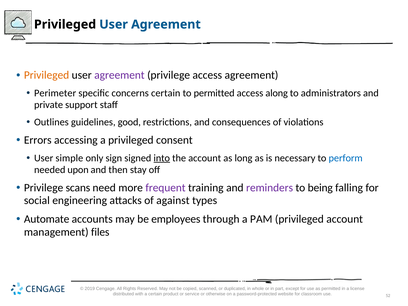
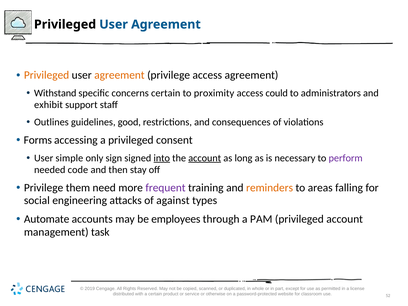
agreement colour: purple -> orange (119, 75)
Perimeter: Perimeter -> Withstand (55, 93)
to permitted: permitted -> proximity (214, 93)
along: along -> could (277, 93)
private: private -> exhibit (48, 105)
Errors: Errors -> Forms (38, 140)
account underline: none -> present (205, 158)
perform colour: blue -> purple (346, 158)
upon: upon -> code (78, 170)
scans: scans -> them (78, 188)
reminders colour: purple -> orange (270, 188)
being: being -> areas (320, 188)
files: files -> task (100, 232)
